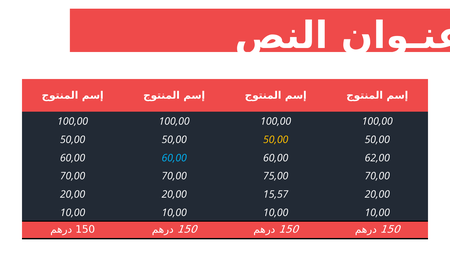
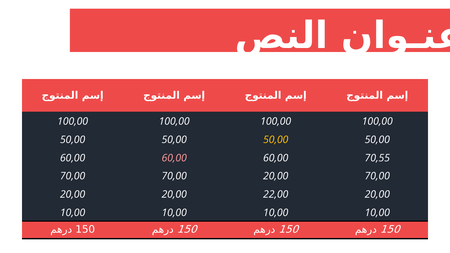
60,00 colour: light blue -> pink (174, 158)
62,00: 62,00 -> 70,55 (377, 158)
70,00 70,00 75,00: 75,00 -> 20,00 (276, 176)
15,57: 15,57 -> 22,00 (276, 194)
